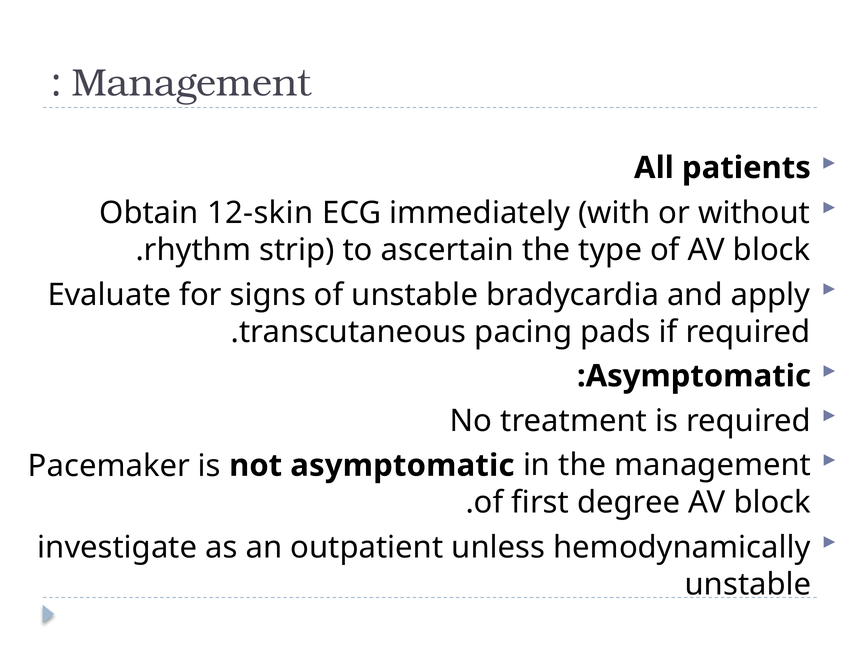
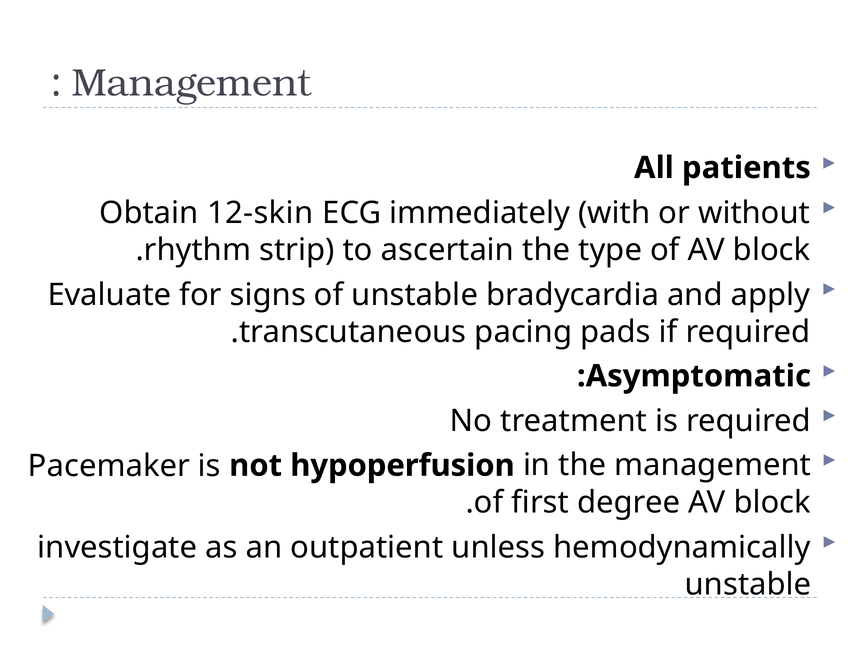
not asymptomatic: asymptomatic -> hypoperfusion (403, 466)
